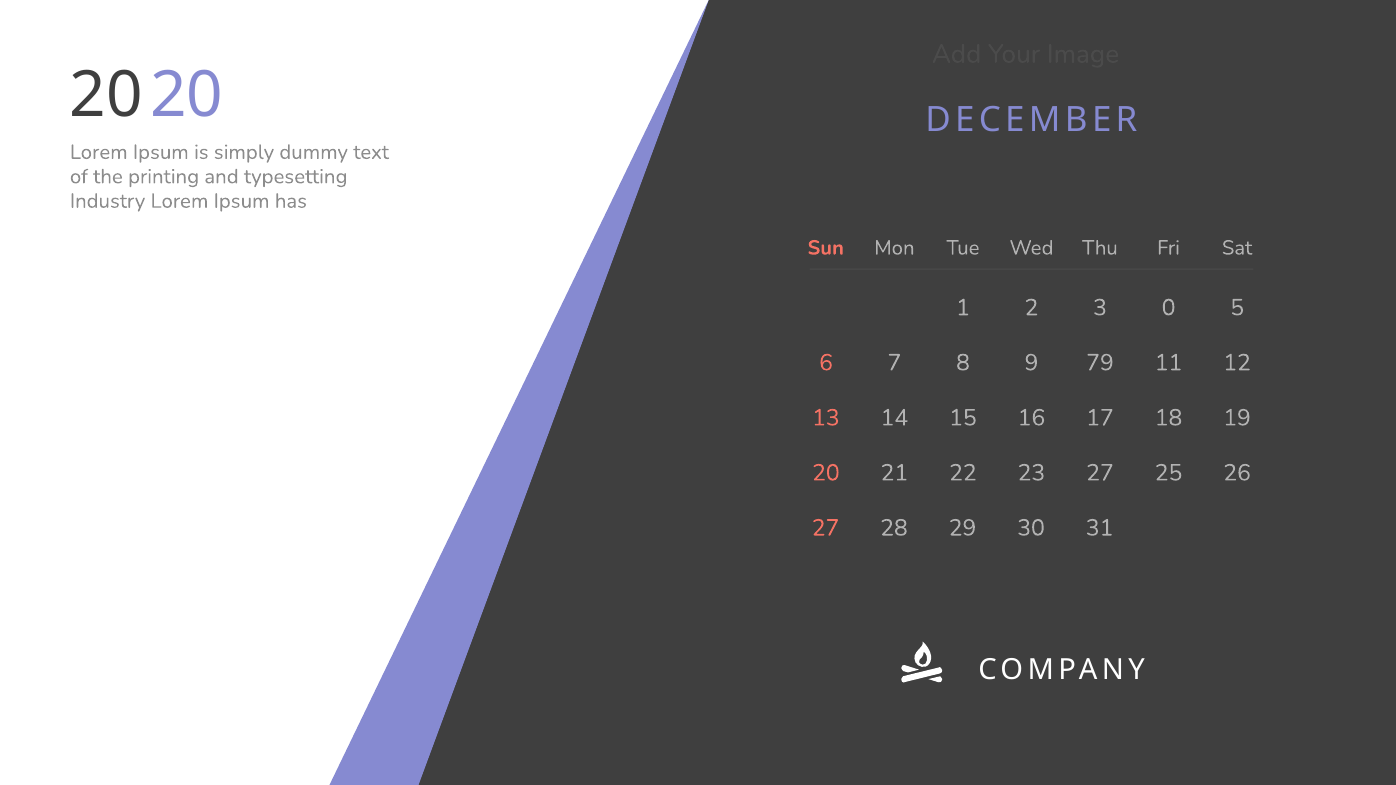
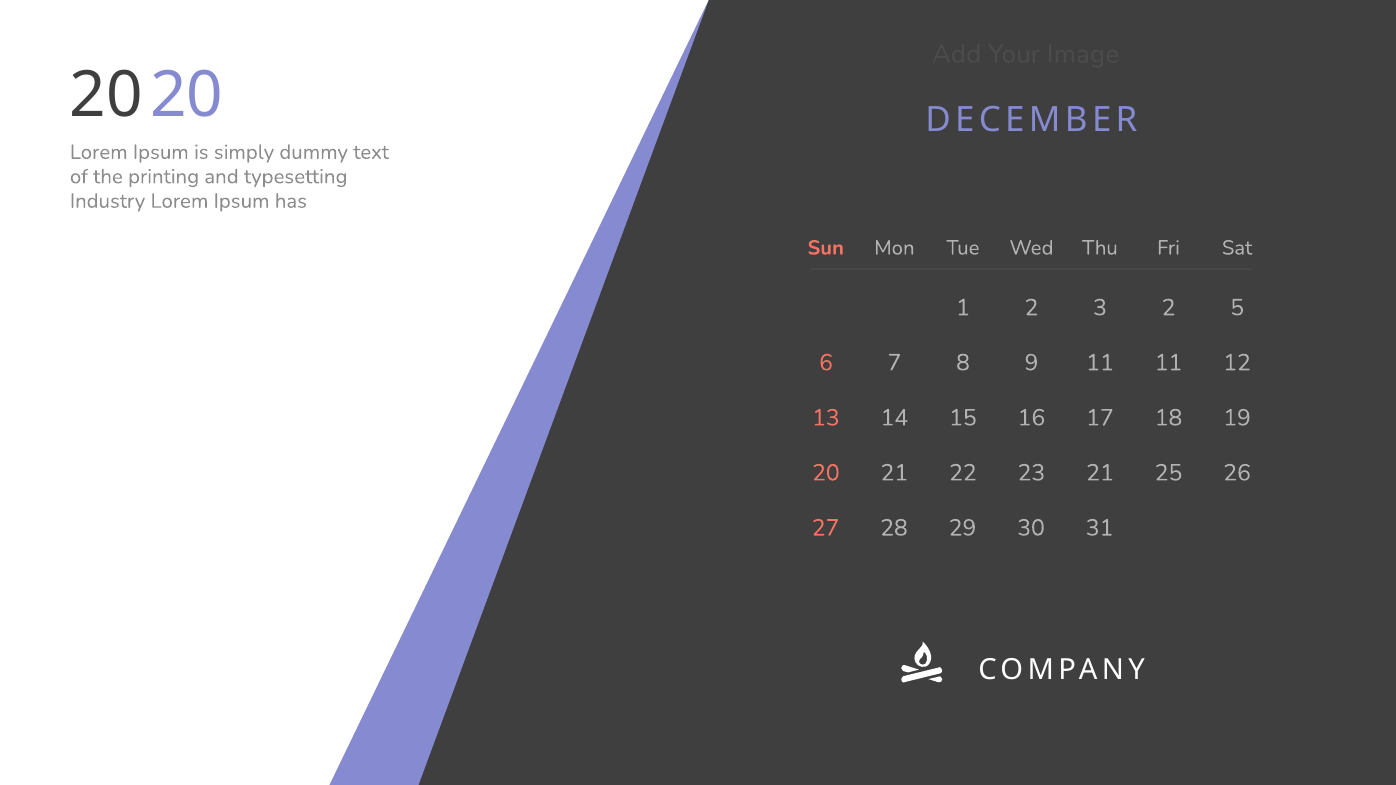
3 0: 0 -> 2 (1169, 308)
9 79: 79 -> 11 (1100, 363)
23 27: 27 -> 21 (1100, 473)
